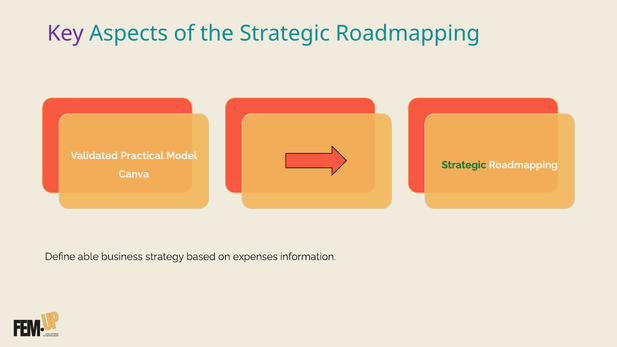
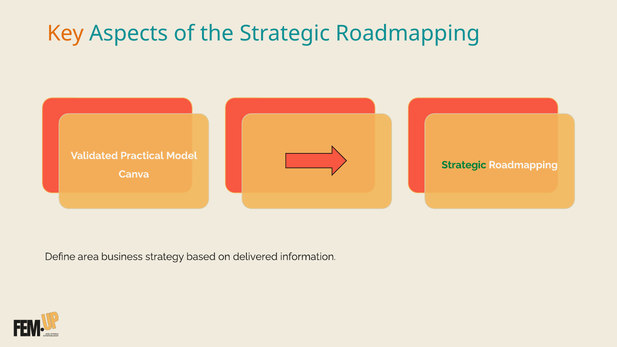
Key colour: purple -> orange (65, 33)
able: able -> area (88, 257)
expenses: expenses -> delivered (255, 257)
